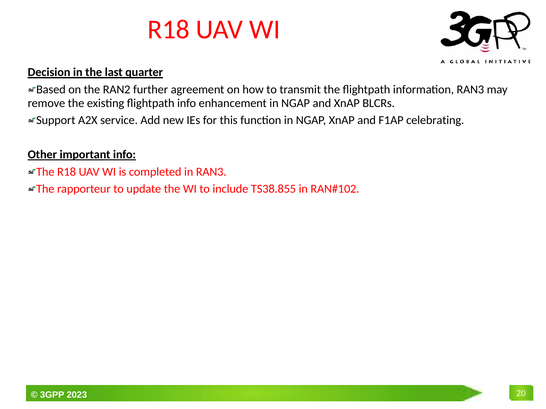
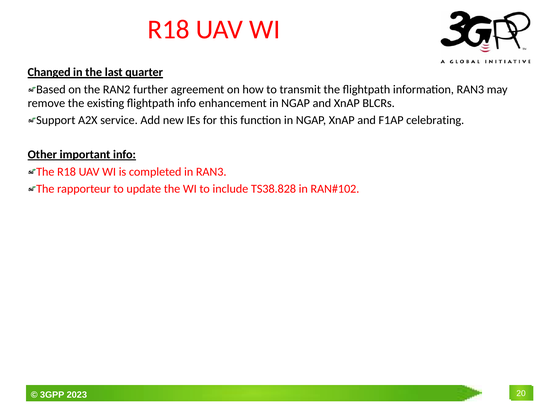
Decision: Decision -> Changed (49, 72)
TS38.855: TS38.855 -> TS38.828 (273, 189)
